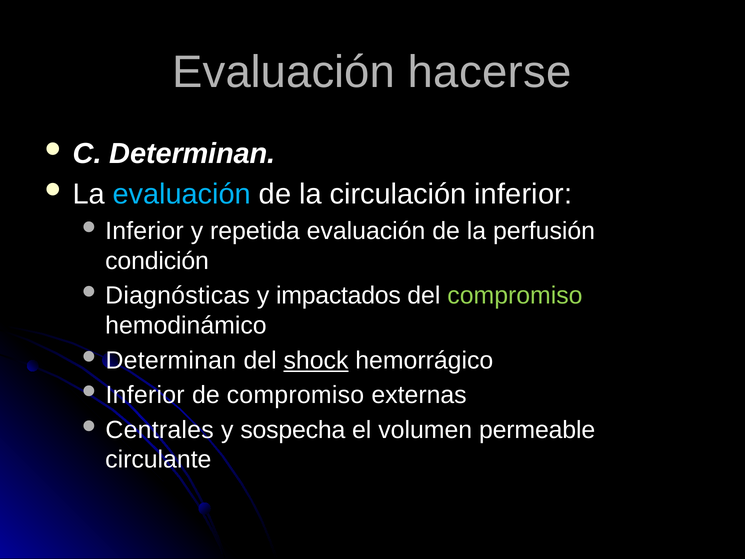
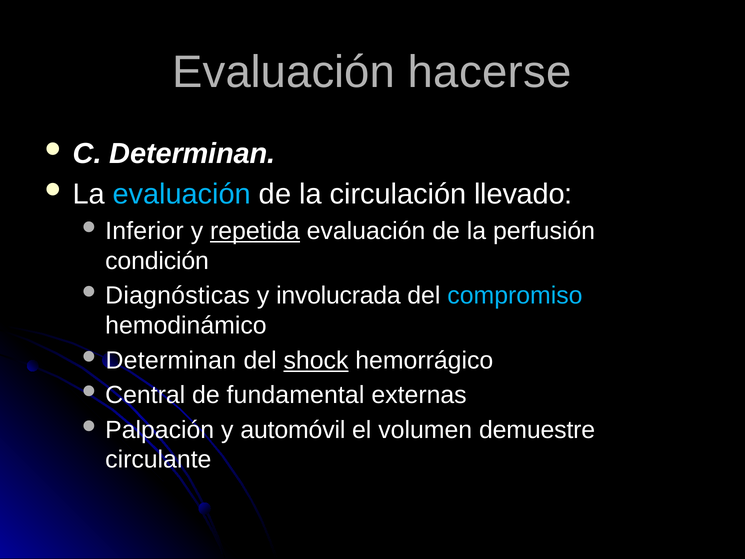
circulación inferior: inferior -> llevado (523, 194)
repetida underline: none -> present (255, 231)
impactados: impactados -> involucrada (338, 296)
compromiso colour: light green -> light blue (515, 296)
Inferior: Inferior -> Central (145, 395)
de compromiso: compromiso -> fundamental (296, 395)
Centrales: Centrales -> Palpación (160, 430)
sospecha: sospecha -> automóvil (293, 430)
permeable: permeable -> demuestre (537, 430)
